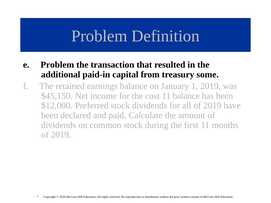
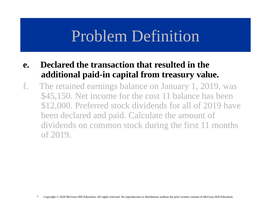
e Problem: Problem -> Declared (57, 65)
some: some -> value (208, 75)
